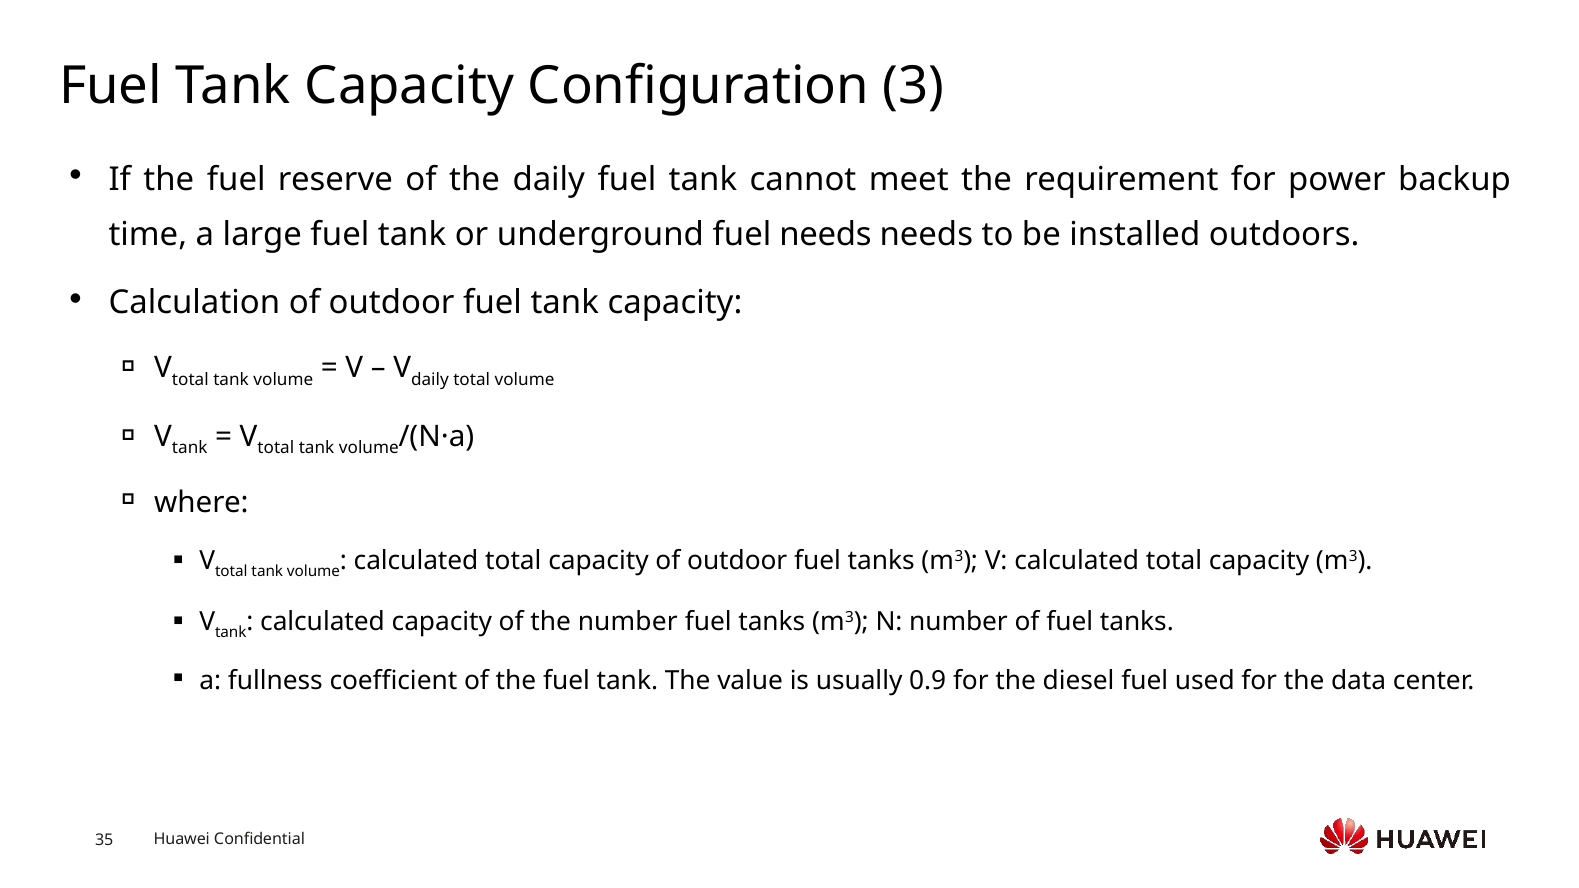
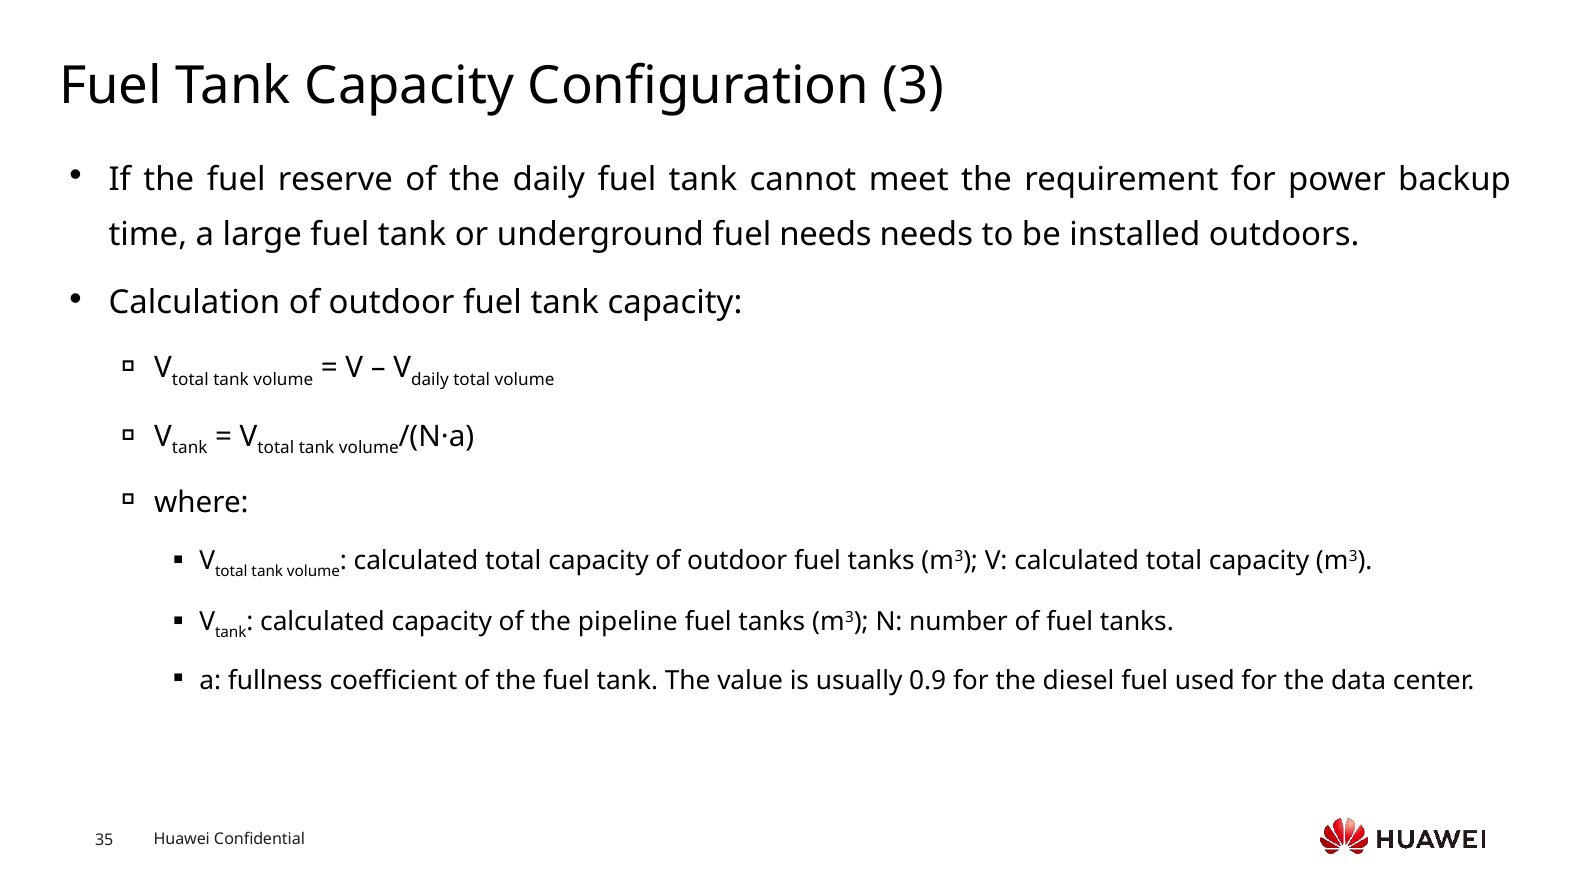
the number: number -> pipeline (628, 622)
